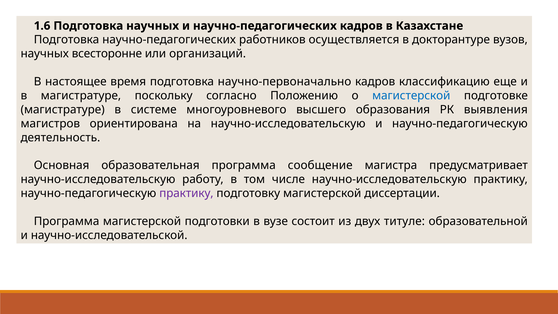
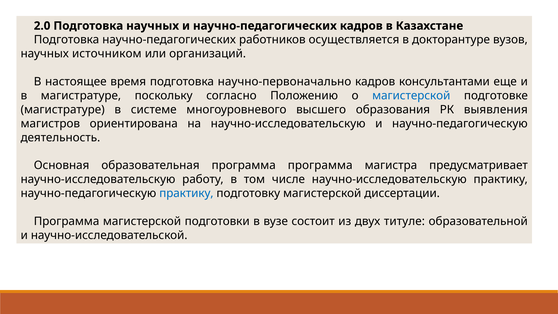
1.6: 1.6 -> 2.0 (42, 26)
всесторонне: всесторонне -> источником (107, 54)
классификацию: классификацию -> консультантами (444, 82)
программа сообщение: сообщение -> программа (320, 165)
практику colour: purple -> blue (186, 193)
